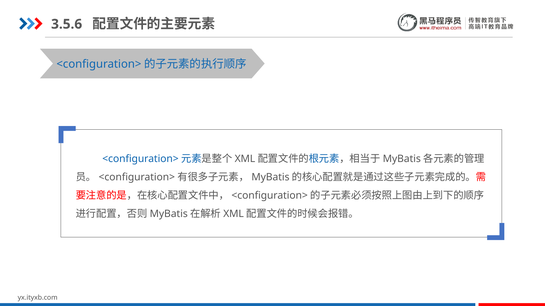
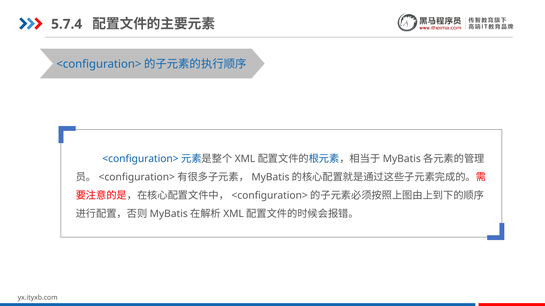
3.5.6: 3.5.6 -> 5.7.4 (67, 24)
